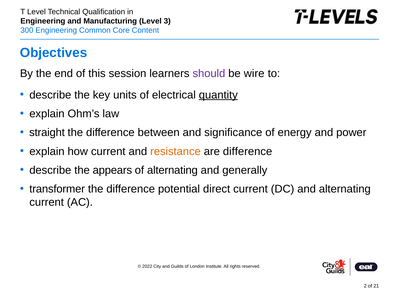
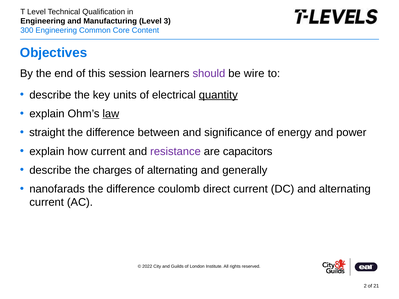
law underline: none -> present (111, 114)
resistance colour: orange -> purple (175, 152)
are difference: difference -> capacitors (248, 152)
appears: appears -> charges (112, 170)
transformer: transformer -> nanofarads (57, 189)
potential: potential -> coulomb (179, 189)
